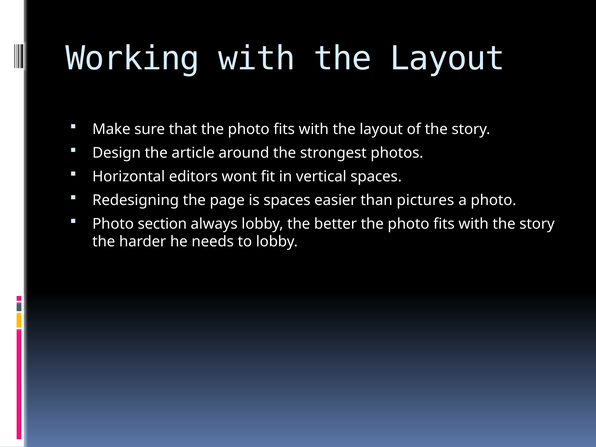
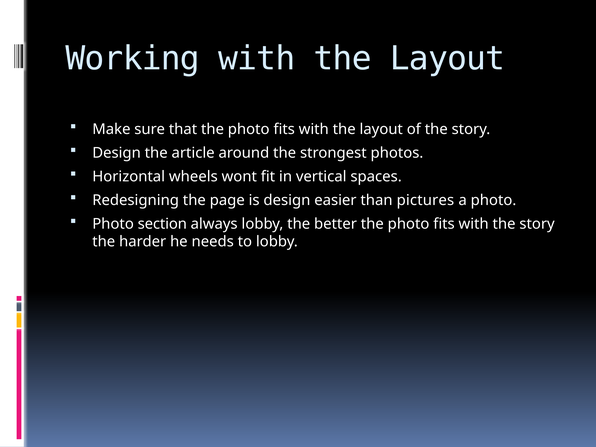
editors: editors -> wheels (193, 177)
is spaces: spaces -> design (287, 200)
